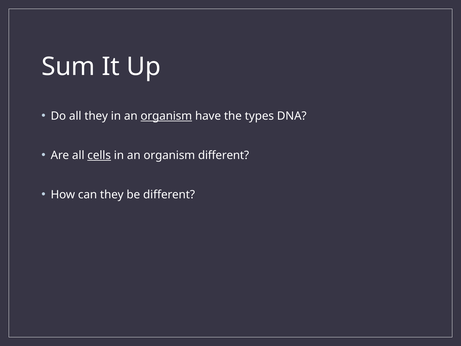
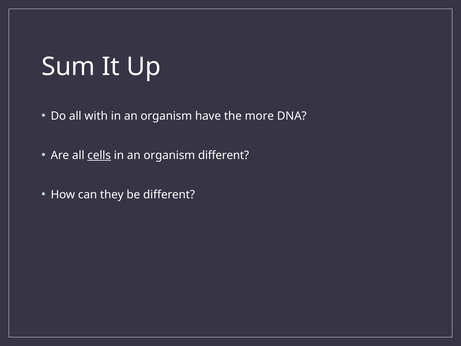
all they: they -> with (96, 116)
organism underline: present -> none (166, 116)
types: types -> more (259, 116)
